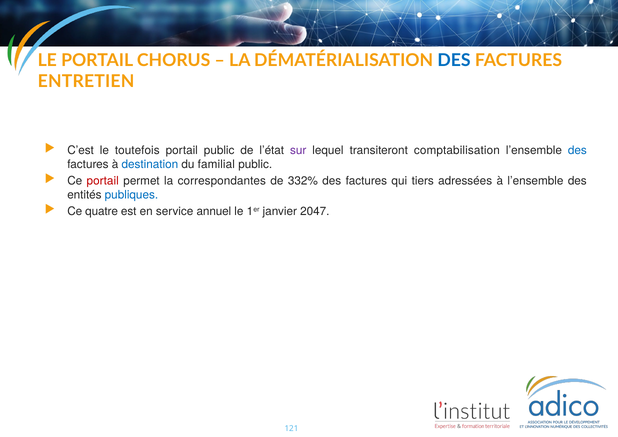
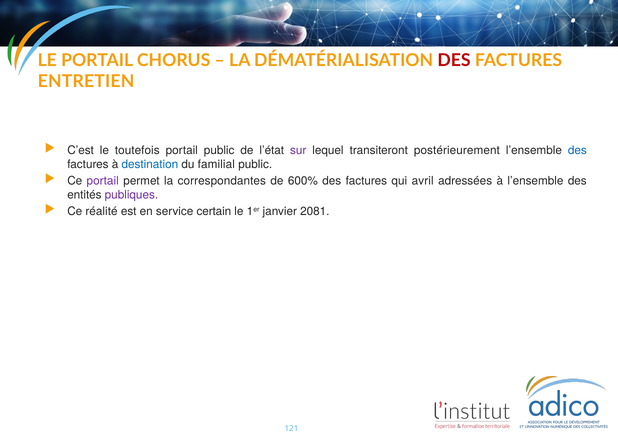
DES colour: blue -> red (454, 60)
comptabilisation: comptabilisation -> postérieurement (457, 150)
portail colour: red -> purple (103, 181)
332%: 332% -> 600% (303, 181)
tiers: tiers -> avril (423, 181)
publiques colour: blue -> purple (131, 195)
quatre: quatre -> réalité (101, 211)
annuel: annuel -> certain (214, 211)
2047: 2047 -> 2081 (315, 211)
